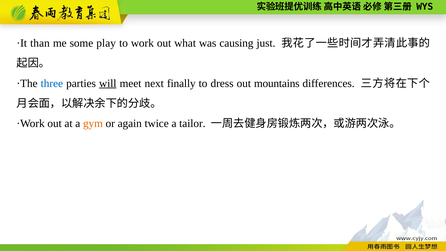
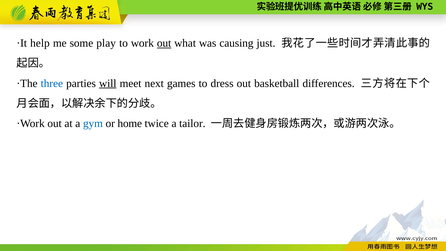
than: than -> help (40, 43)
out underline: none -> present (164, 43)
finally: finally -> games (181, 83)
mountains: mountains -> basketball (277, 83)
gym colour: orange -> blue (93, 123)
again: again -> home (130, 123)
